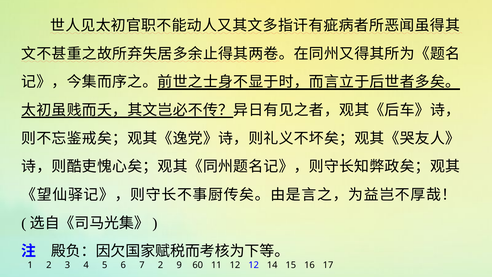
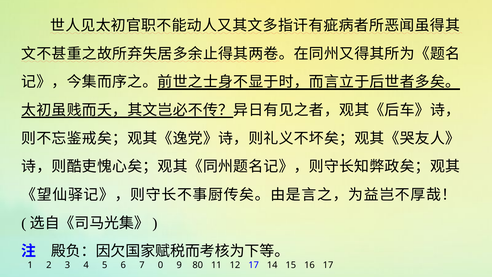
7 2: 2 -> 0 (161, 265)
60: 60 -> 80 (198, 265)
12 12: 12 -> 17 (254, 265)
